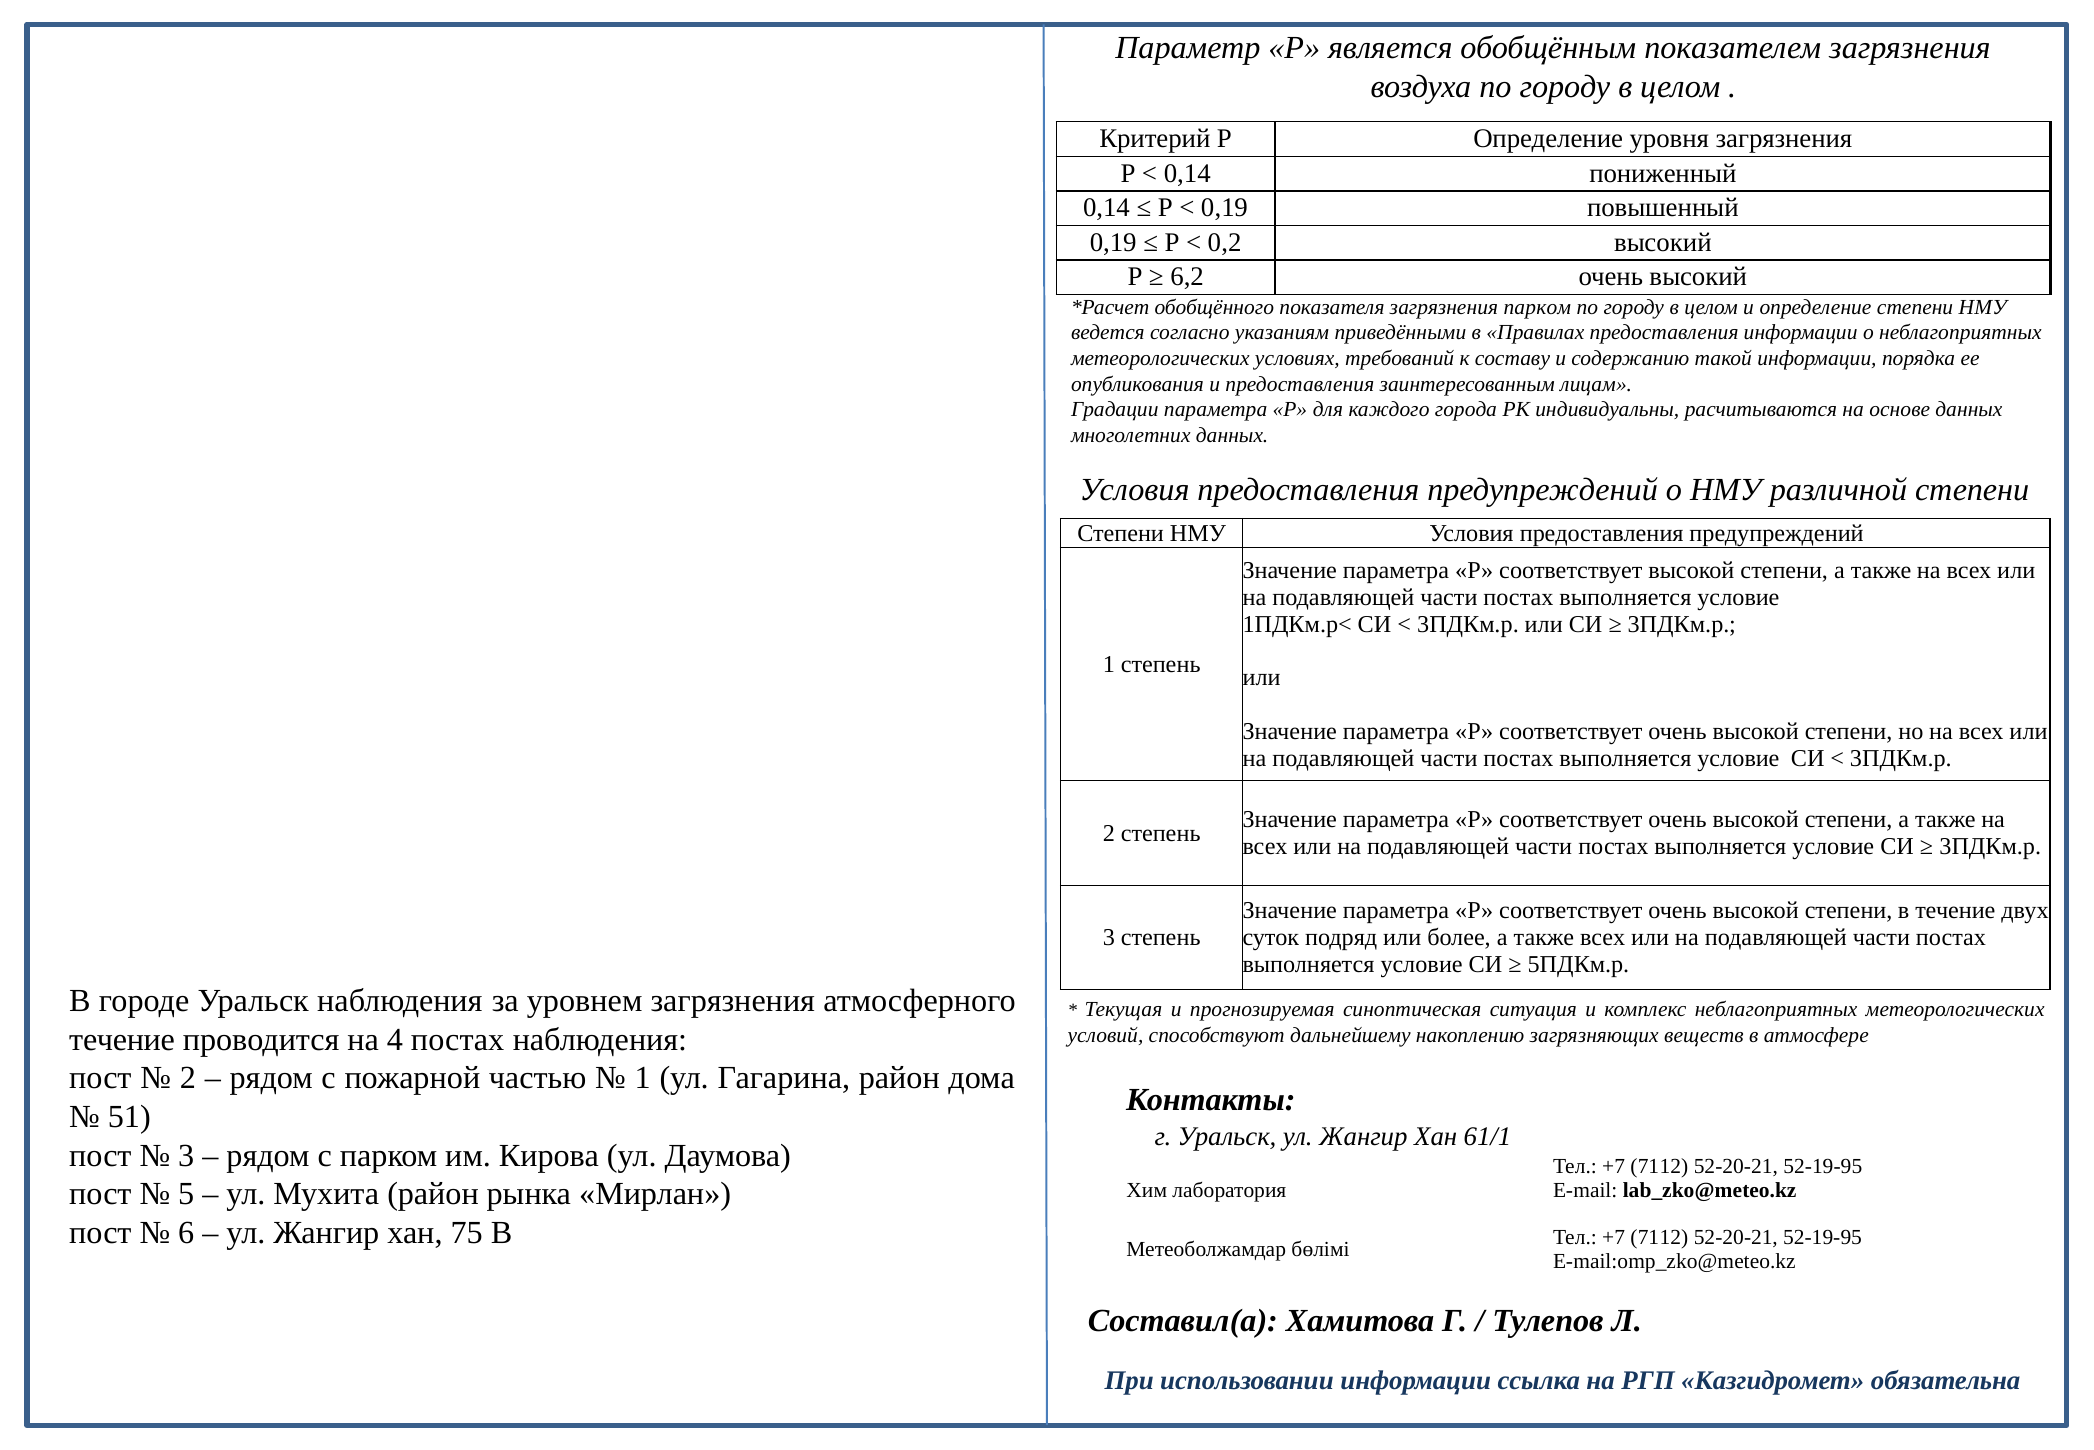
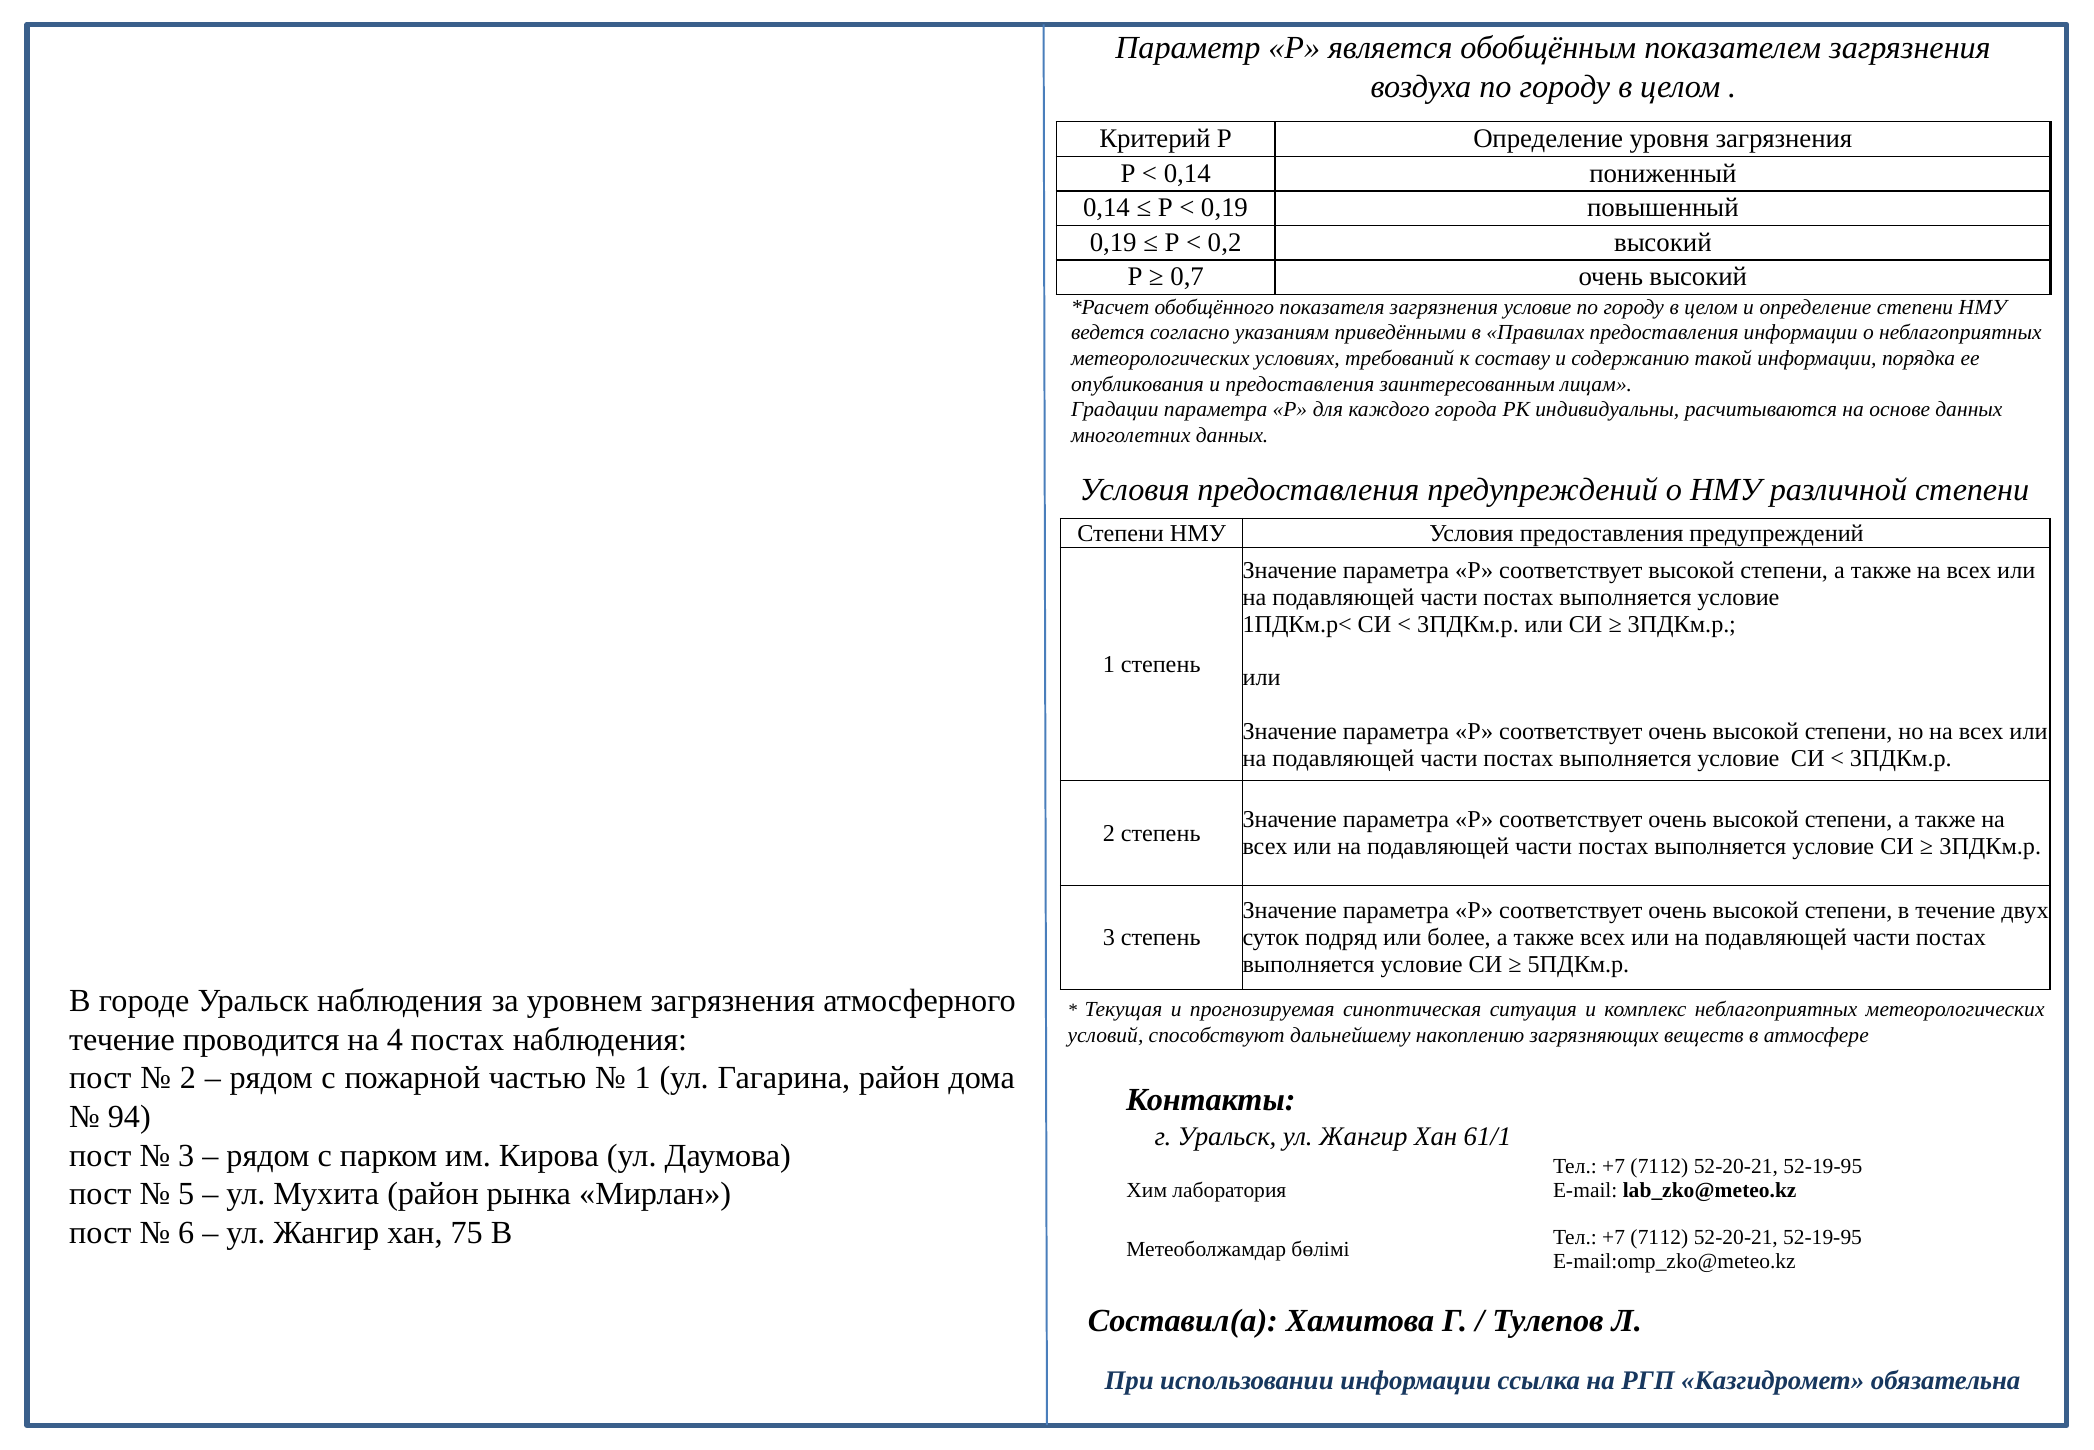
6,2: 6,2 -> 0,7 (1187, 277)
загрязнения парком: парком -> условие (1538, 307)
51: 51 -> 94 (129, 1117)
